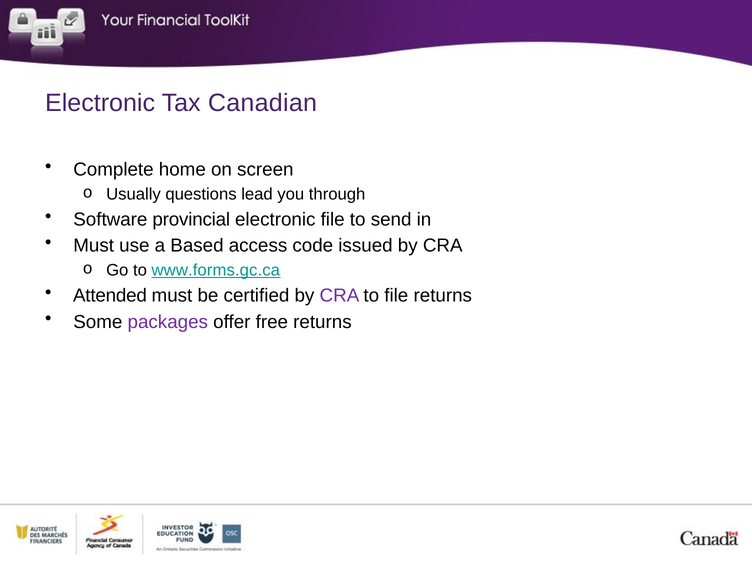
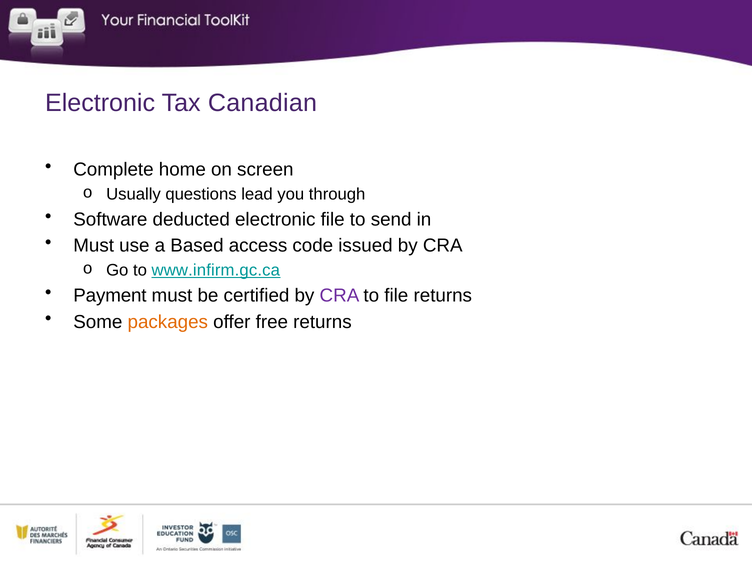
provincial: provincial -> deducted (191, 219)
www.forms.gc.ca: www.forms.gc.ca -> www.infirm.gc.ca (216, 270)
Attended: Attended -> Payment (110, 295)
packages colour: purple -> orange (168, 322)
